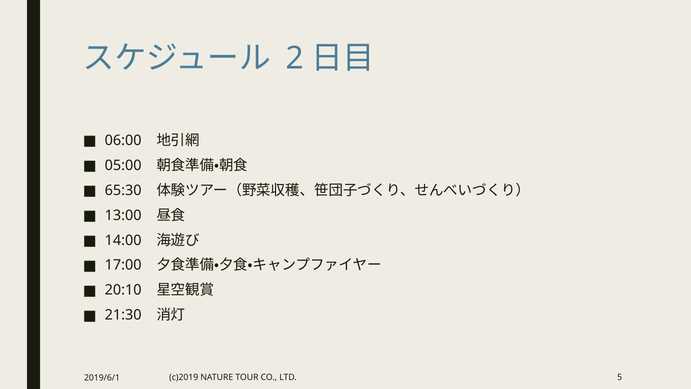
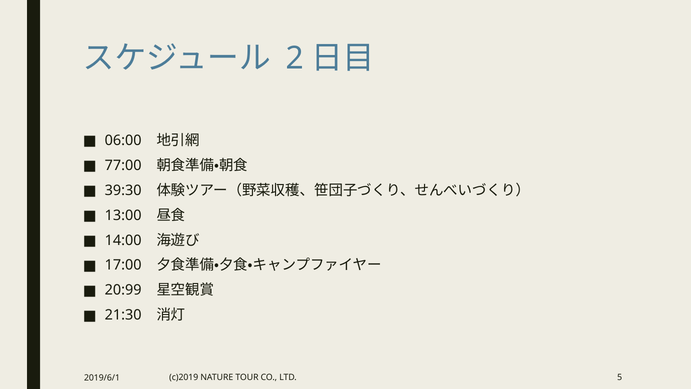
05:00: 05:00 -> 77:00 (123, 165)
65:30: 65:30 -> 39:30 (123, 190)
20:10: 20:10 -> 20:99 (123, 290)
